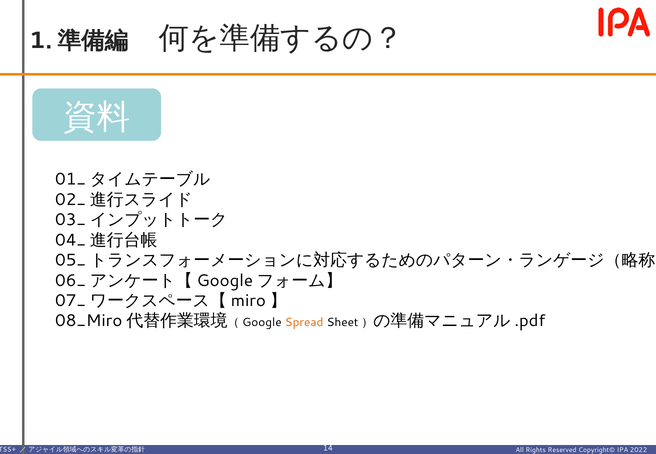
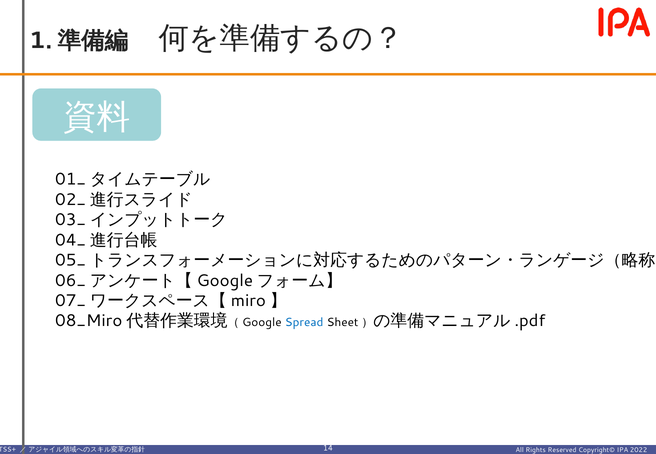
Spread colour: orange -> blue (304, 323)
